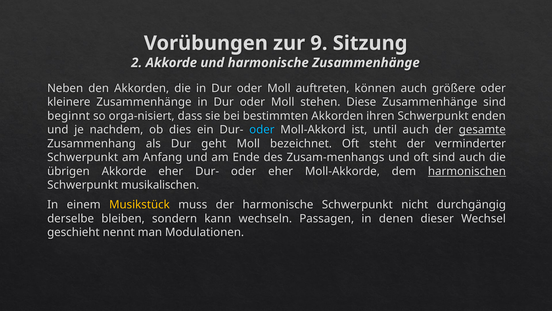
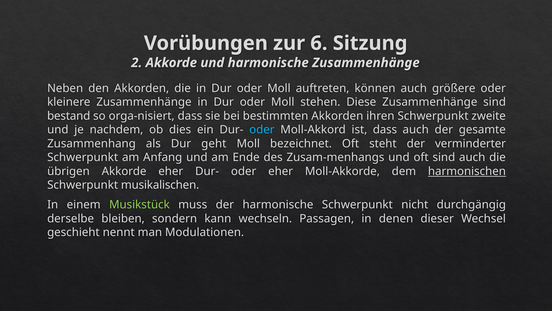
9: 9 -> 6 (319, 43)
beginnt: beginnt -> bestand (69, 116)
enden: enden -> zweite (489, 116)
ist until: until -> dass (385, 130)
gesamte underline: present -> none (482, 130)
Musikstück colour: yellow -> light green (139, 204)
